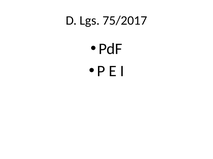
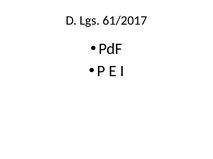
75/2017: 75/2017 -> 61/2017 (125, 21)
